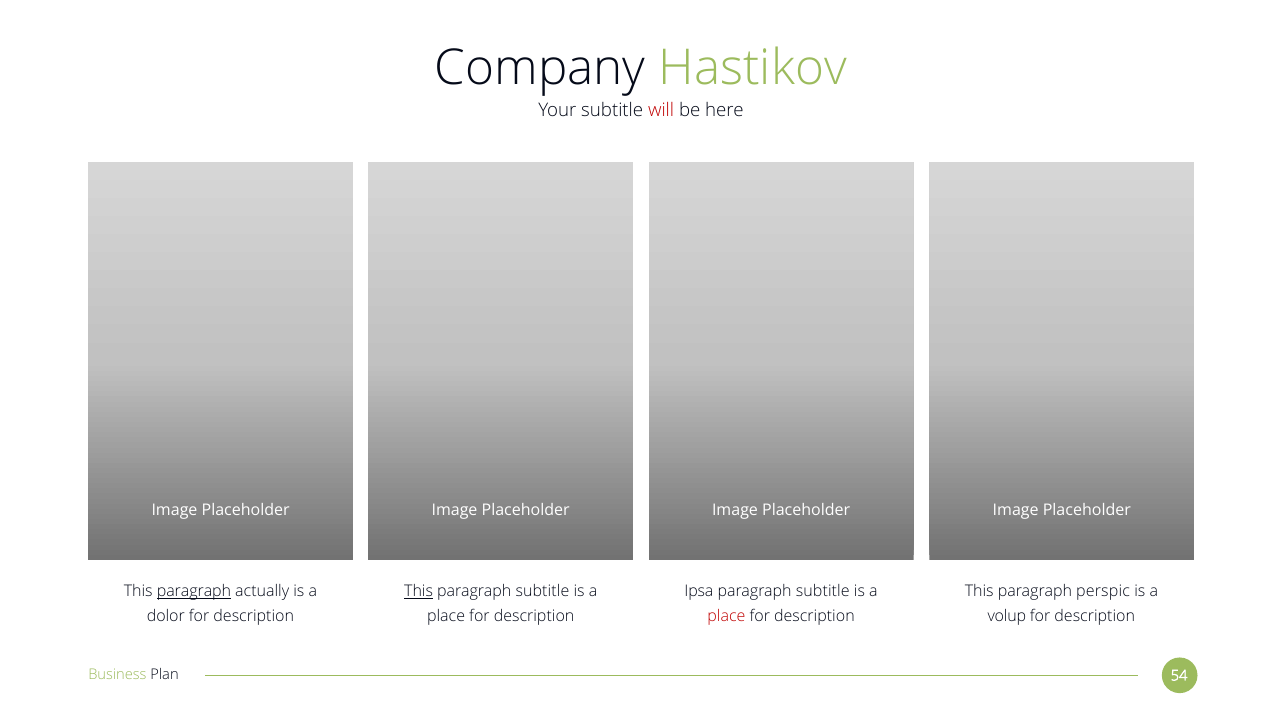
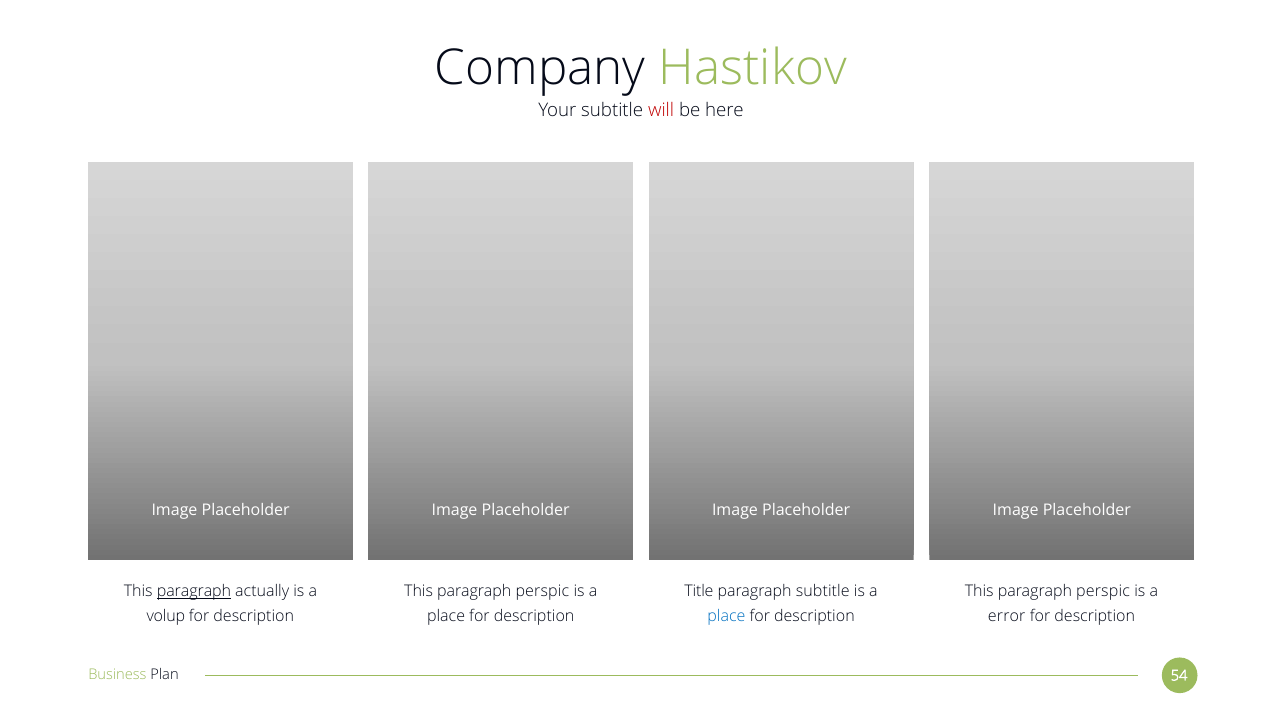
This underline: present -> none (419, 591)
subtitle: subtitle -> perspic (542, 591)
Ipsa: Ipsa -> Title (699, 591)
dolor: dolor -> volup (166, 616)
place colour: red -> blue (726, 616)
volup: volup -> error (1007, 616)
